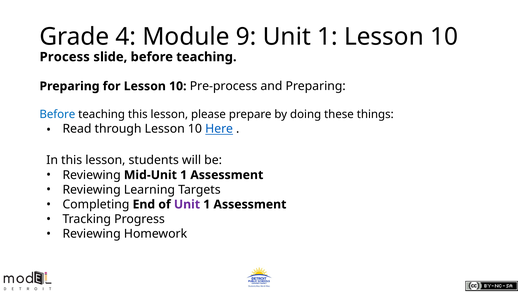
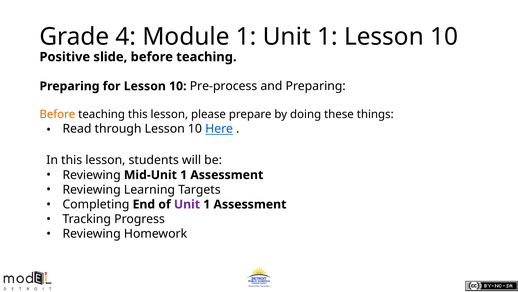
Module 9: 9 -> 1 (246, 37)
Process: Process -> Positive (65, 57)
Before colour: blue -> orange (57, 114)
